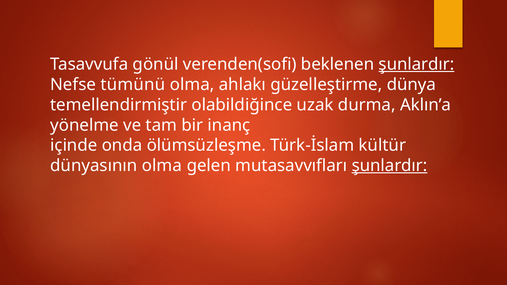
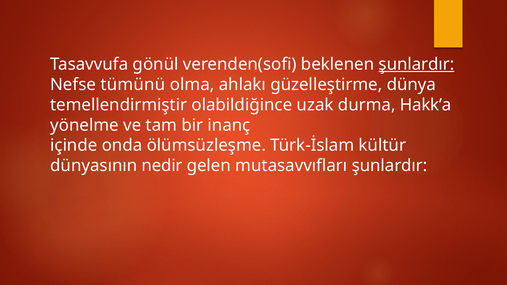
Aklın’a: Aklın’a -> Hakk’a (426, 105)
dünyasının olma: olma -> nedir (162, 166)
şunlardır underline: present -> none (390, 166)
